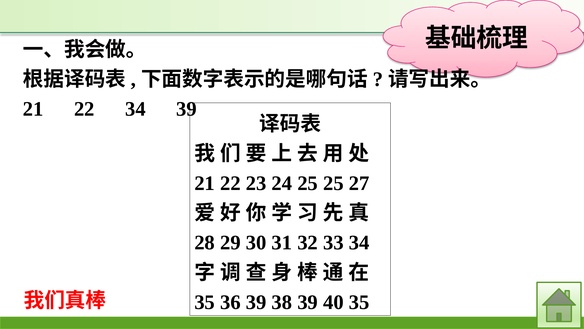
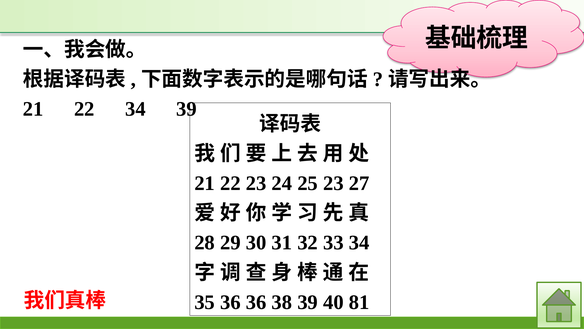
25 25: 25 -> 23 (333, 183)
36 39: 39 -> 36 (256, 302)
40 35: 35 -> 81 (359, 302)
